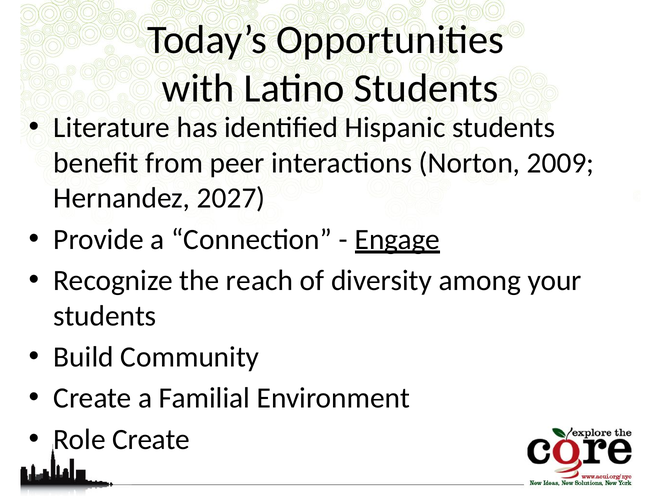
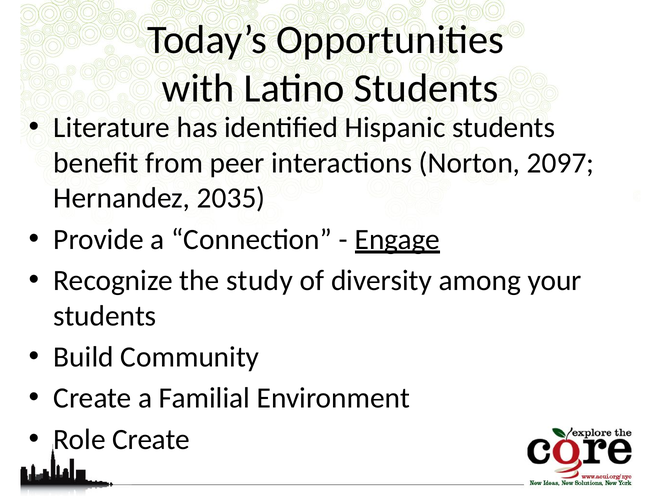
2009: 2009 -> 2097 (561, 163)
2027: 2027 -> 2035 (231, 198)
reach: reach -> study (259, 280)
